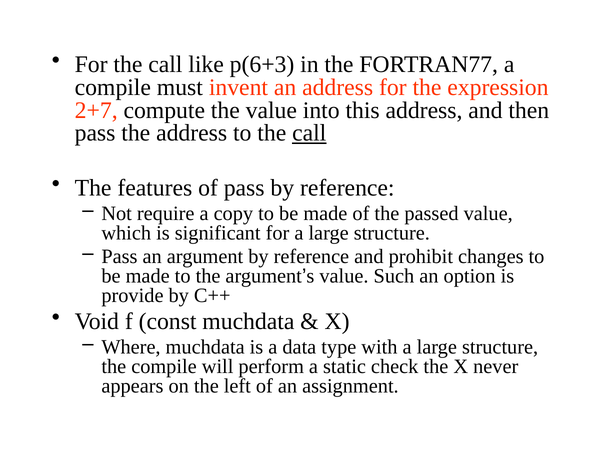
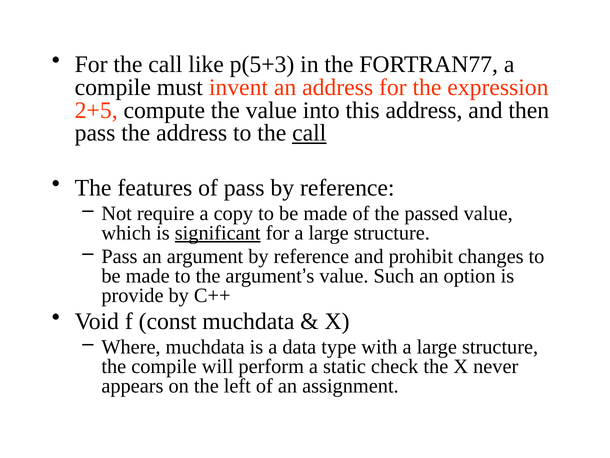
p(6+3: p(6+3 -> p(5+3 (262, 64)
2+7: 2+7 -> 2+5 (96, 110)
significant underline: none -> present (218, 233)
